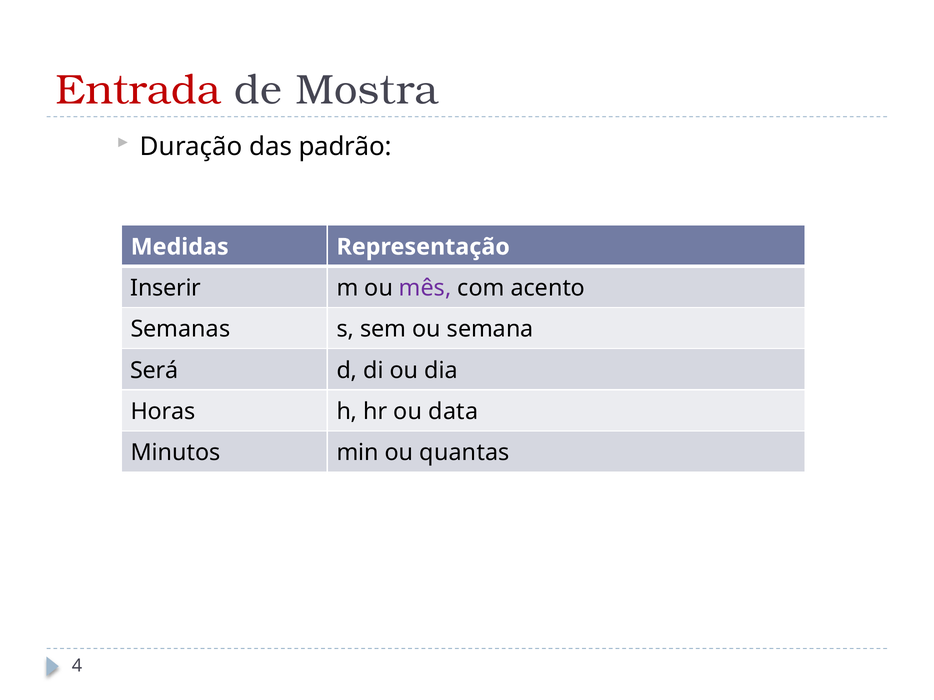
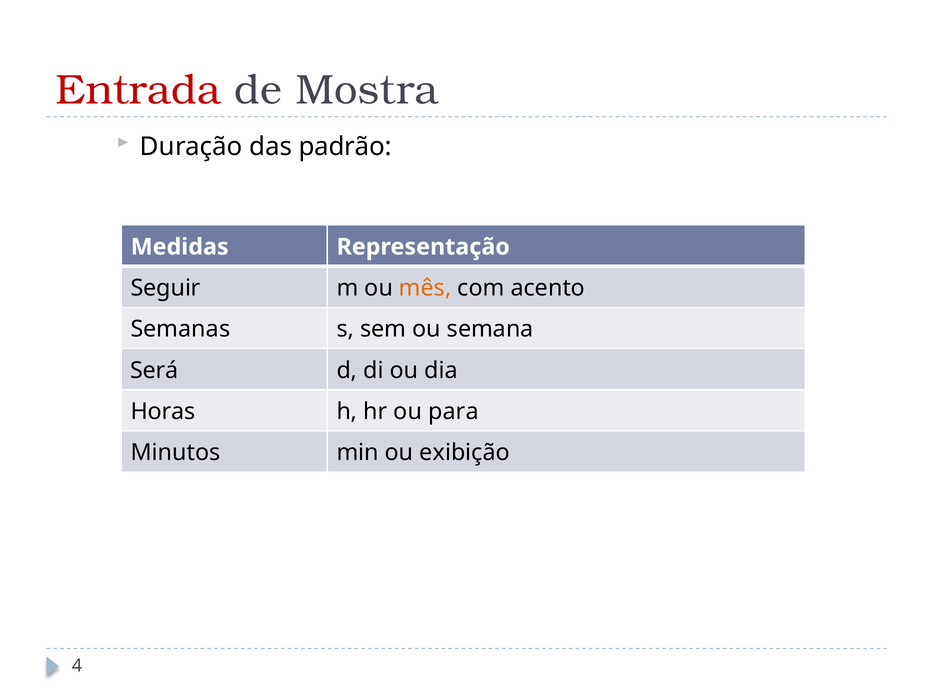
Inserir: Inserir -> Seguir (166, 288)
mês colour: purple -> orange (425, 288)
data: data -> para (453, 412)
quantas: quantas -> exibição (465, 453)
